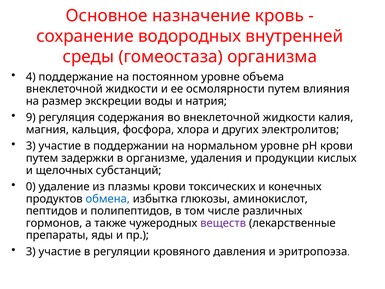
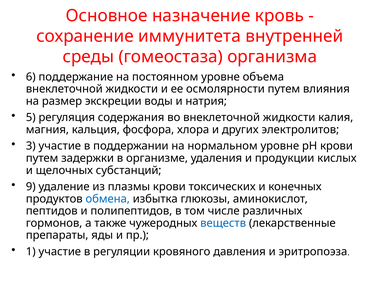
водородных: водородных -> иммунитета (189, 36)
4: 4 -> 6 (31, 77)
9: 9 -> 5 (31, 117)
0: 0 -> 9 (31, 187)
веществ colour: purple -> blue (223, 223)
3: 3 -> 1 (31, 251)
